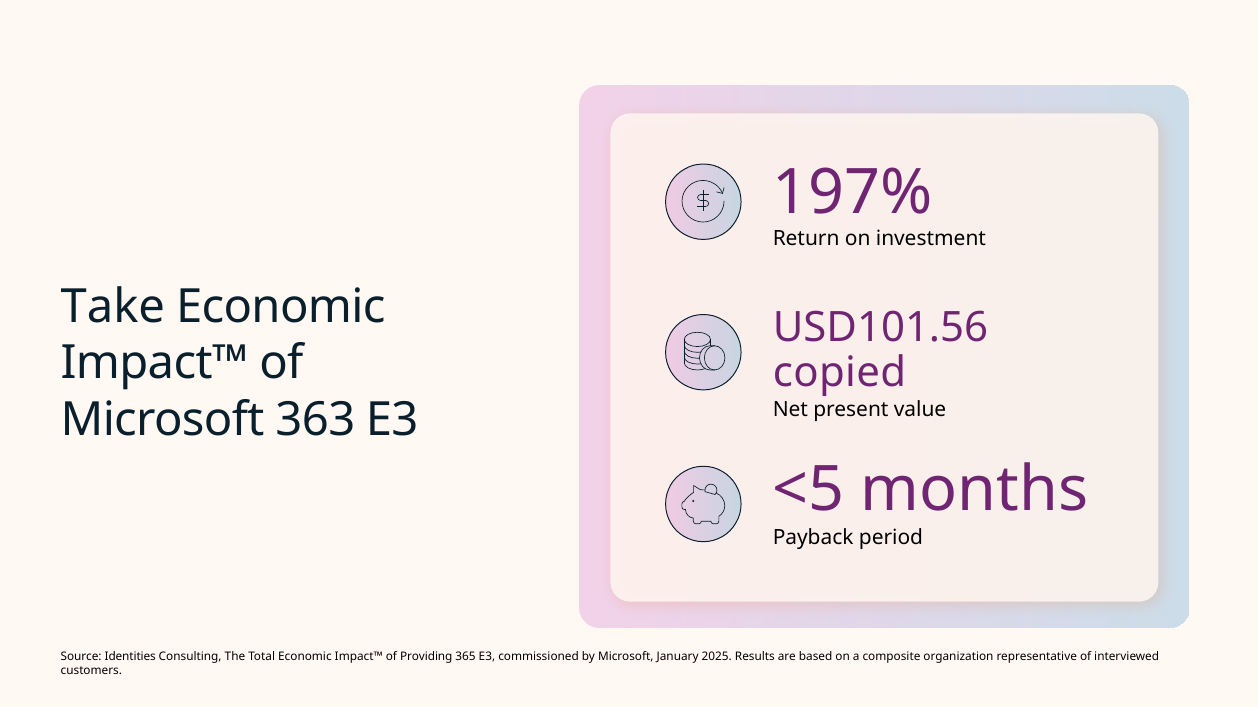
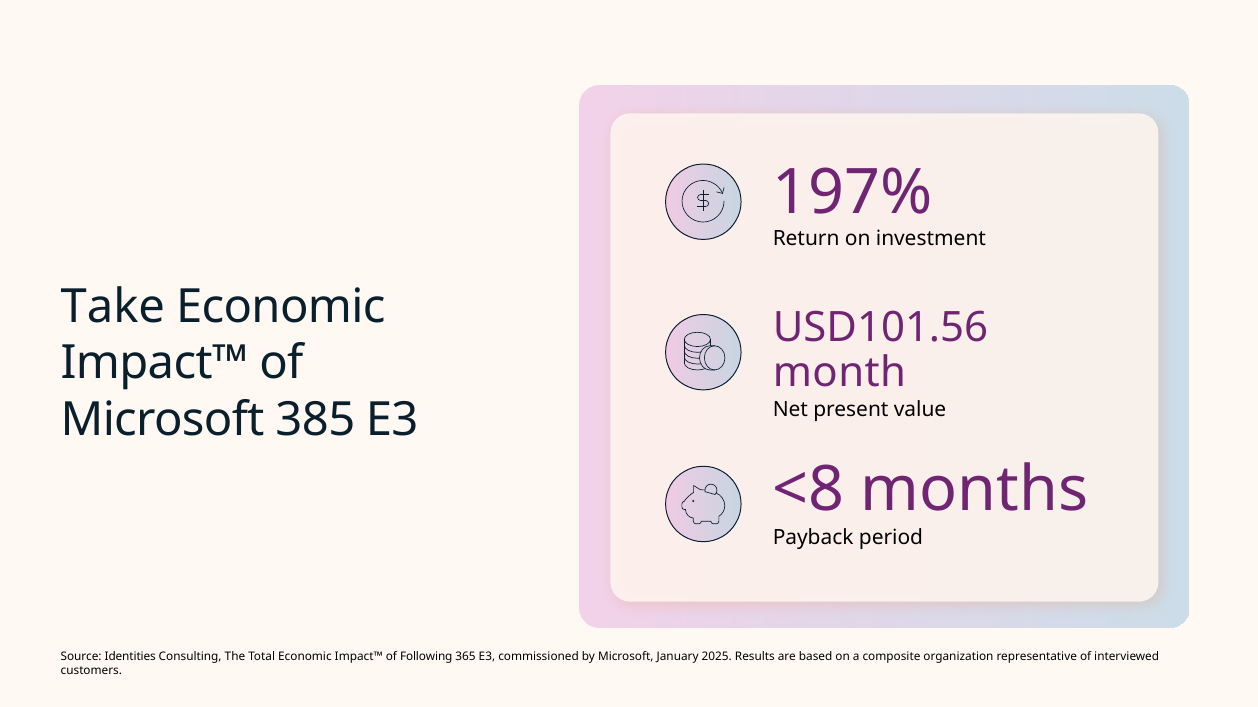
copied: copied -> month (839, 373)
363: 363 -> 385 (315, 420)
<5: <5 -> <8 (809, 490)
Providing: Providing -> Following (426, 657)
